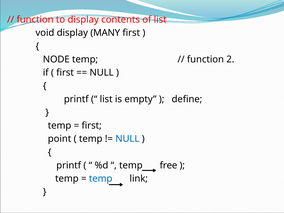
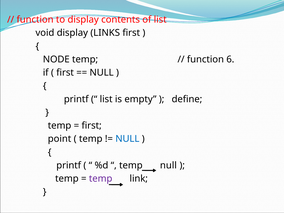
MANY: MANY -> LINKS (105, 33)
2: 2 -> 6 (230, 59)
temp free: free -> null (168, 165)
temp colour: blue -> purple (101, 179)
